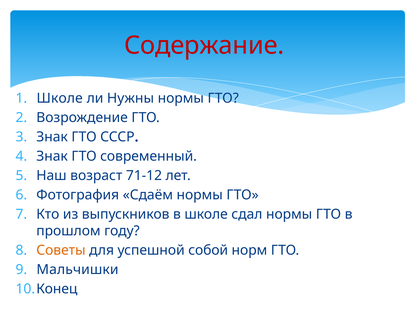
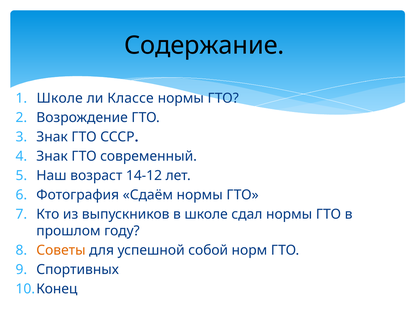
Содержание colour: red -> black (204, 46)
Нужны: Нужны -> Классе (130, 98)
71-12: 71-12 -> 14-12 (144, 176)
Мальчишки: Мальчишки -> Спортивных (78, 270)
